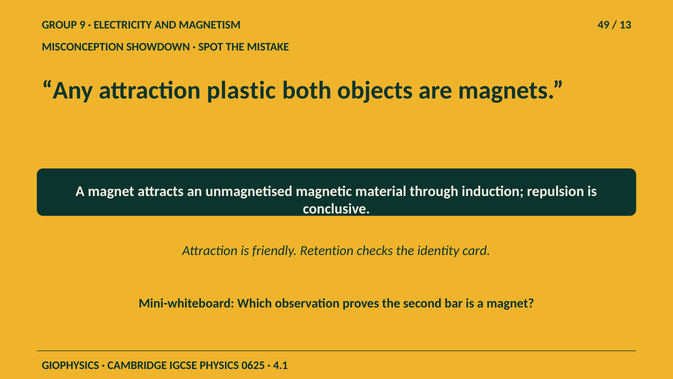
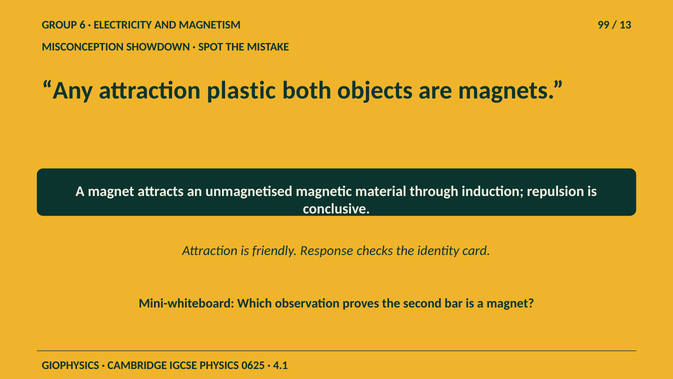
9: 9 -> 6 (82, 25)
49: 49 -> 99 (604, 25)
Retention: Retention -> Response (327, 250)
